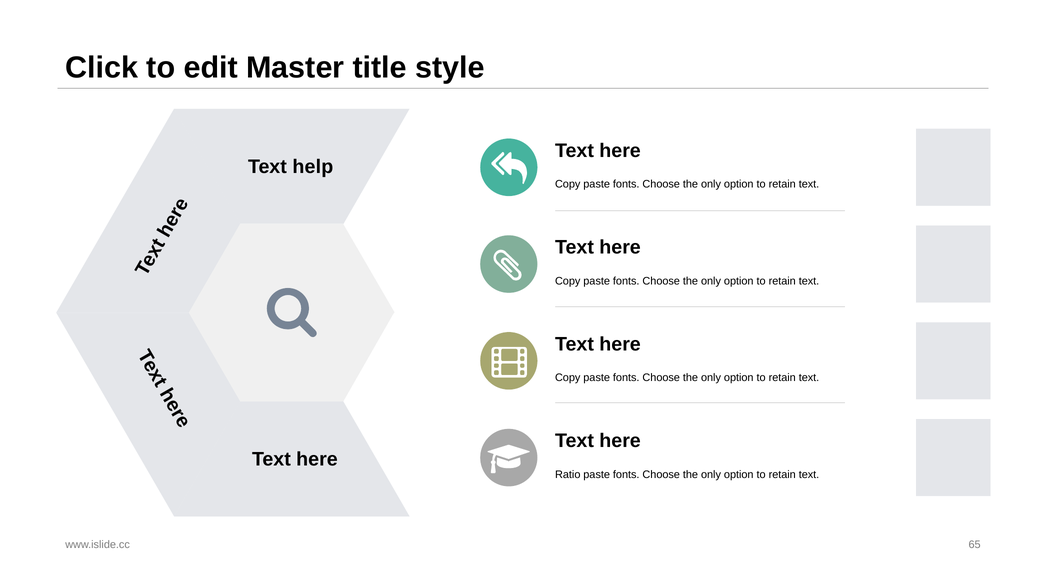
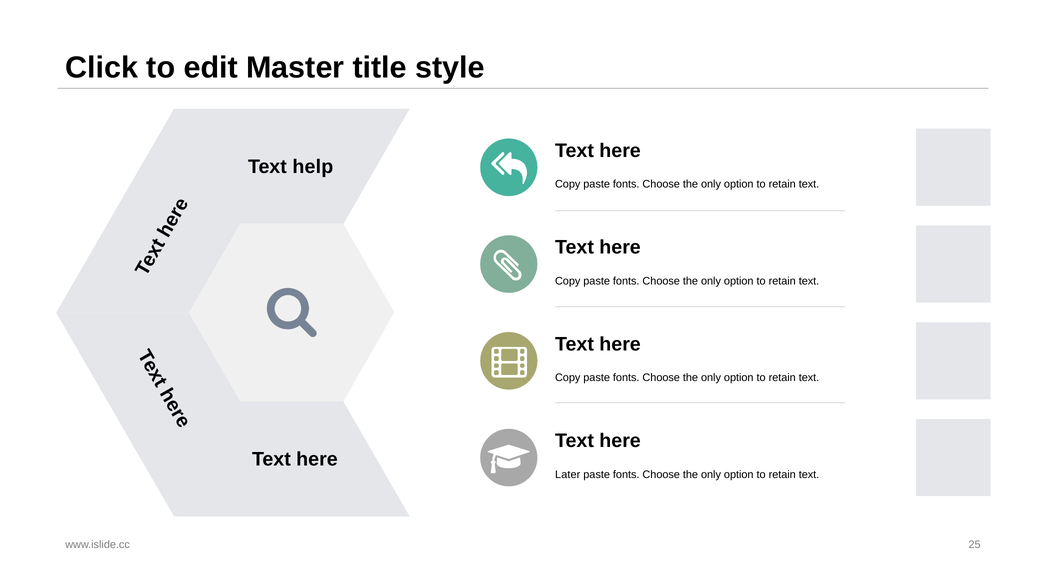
Ratio: Ratio -> Later (568, 475)
65: 65 -> 25 (975, 545)
